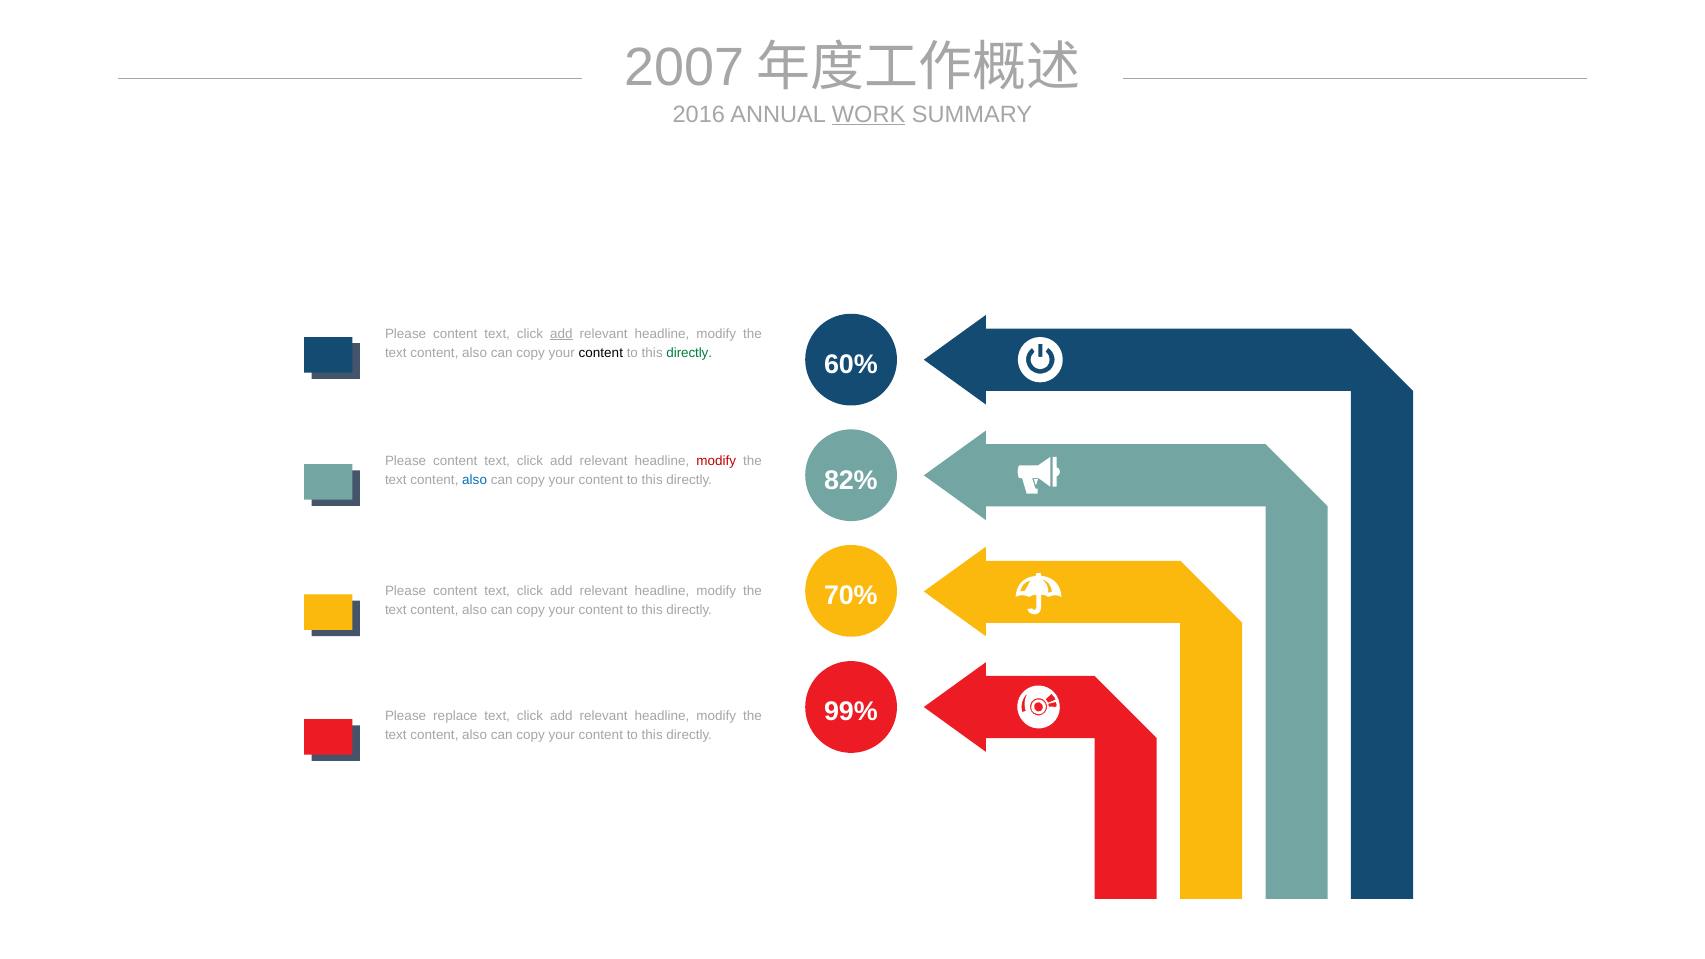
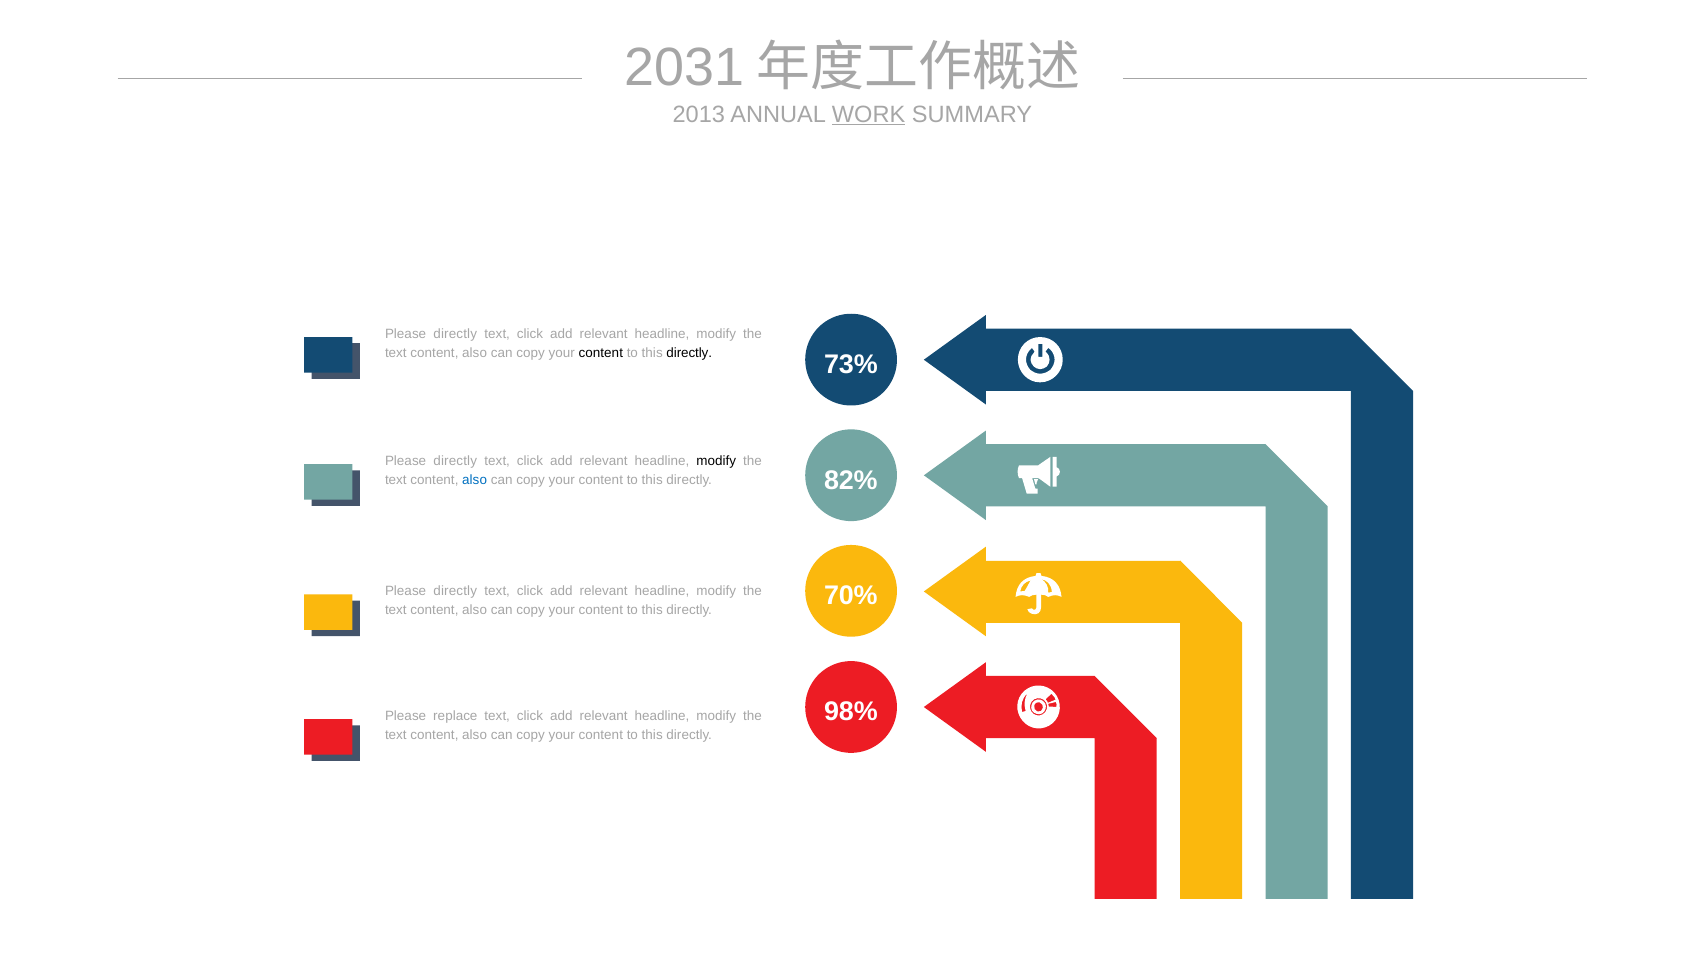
2007: 2007 -> 2031 (684, 67)
2016: 2016 -> 2013 (699, 114)
content: content -> directly (455, 334)
add underline: present -> none (561, 334)
directly colour: green -> black (689, 353)
60%: 60% -> 73% (851, 365)
content: content -> directly (455, 461)
modify colour: red -> black (716, 461)
content: content -> directly (455, 591)
99%: 99% -> 98% (851, 712)
